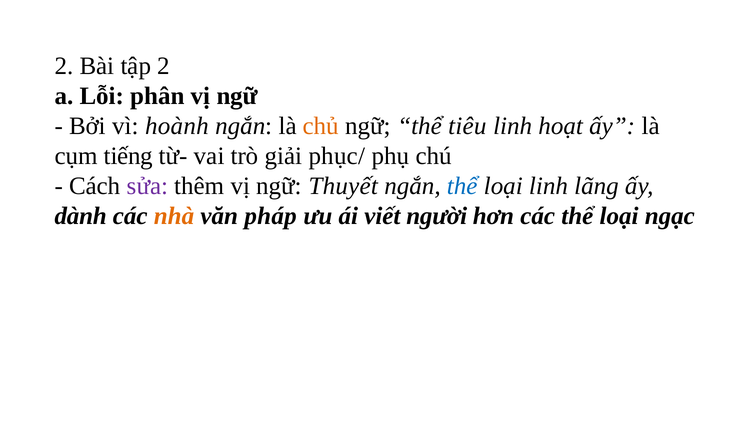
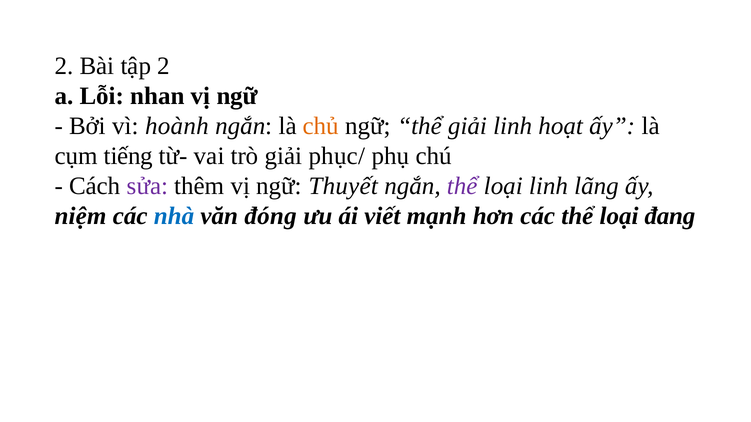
phân: phân -> nhan (157, 96)
thể tiêu: tiêu -> giải (467, 126)
thể colour: blue -> purple (462, 186)
dành: dành -> niệm (80, 216)
nhà colour: orange -> blue (174, 216)
pháp: pháp -> đóng (271, 216)
người: người -> mạnh (437, 216)
ngạc: ngạc -> đang (670, 216)
